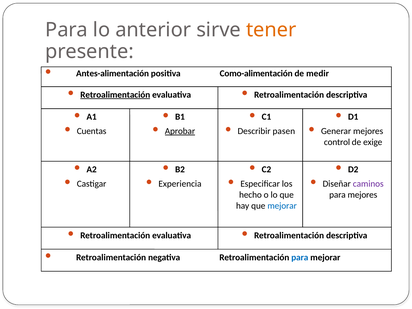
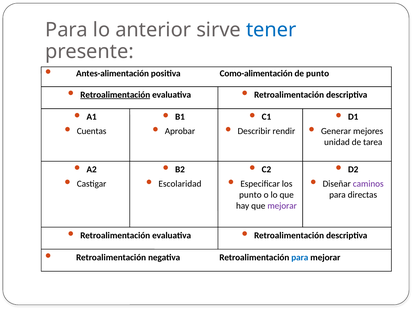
tener colour: orange -> blue (271, 30)
de medir: medir -> punto (318, 73)
Aprobar underline: present -> none (180, 131)
pasen: pasen -> rendir (284, 131)
control: control -> unidad (337, 142)
exige: exige -> tarea (373, 142)
Experiencia: Experiencia -> Escolaridad (180, 184)
hecho: hecho -> punto (250, 195)
para mejores: mejores -> directas (362, 195)
mejorar colour: blue -> purple (282, 206)
